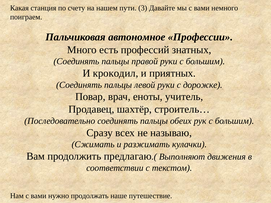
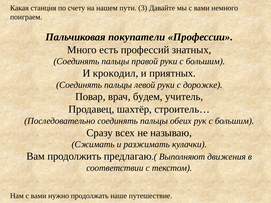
автономное: автономное -> покупатели (137, 37)
еноты: еноты -> будем (148, 97)
